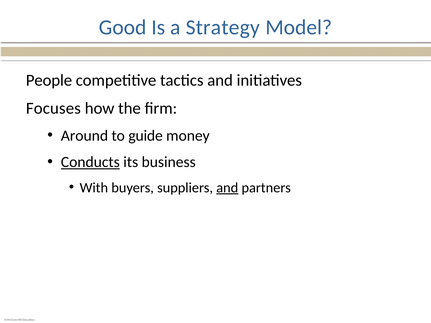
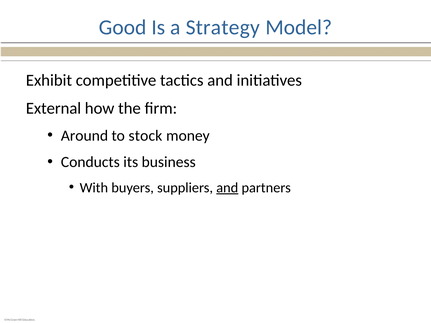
People: People -> Exhibit (49, 80)
Focuses: Focuses -> External (54, 108)
guide: guide -> stock (145, 136)
Conducts underline: present -> none (90, 162)
